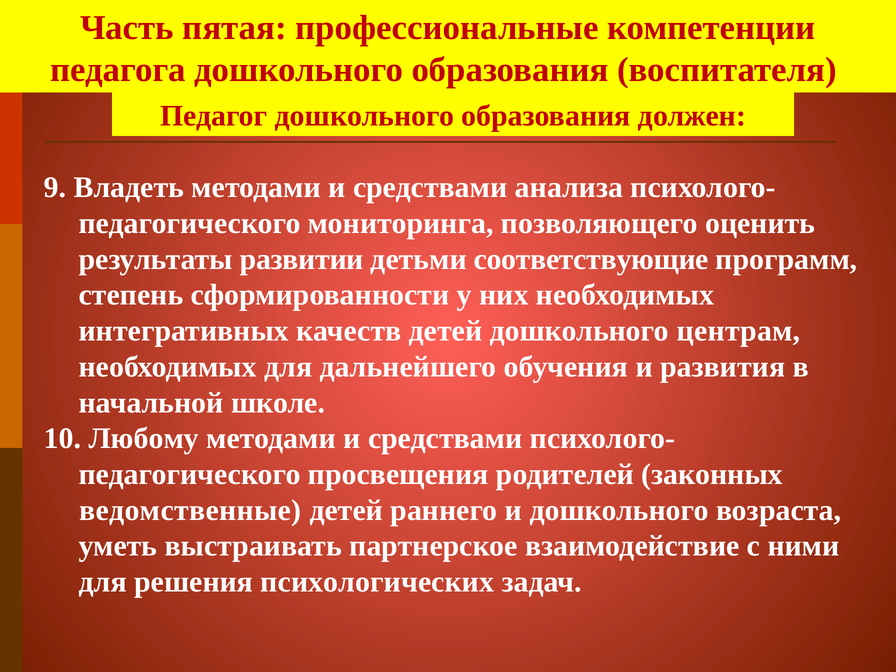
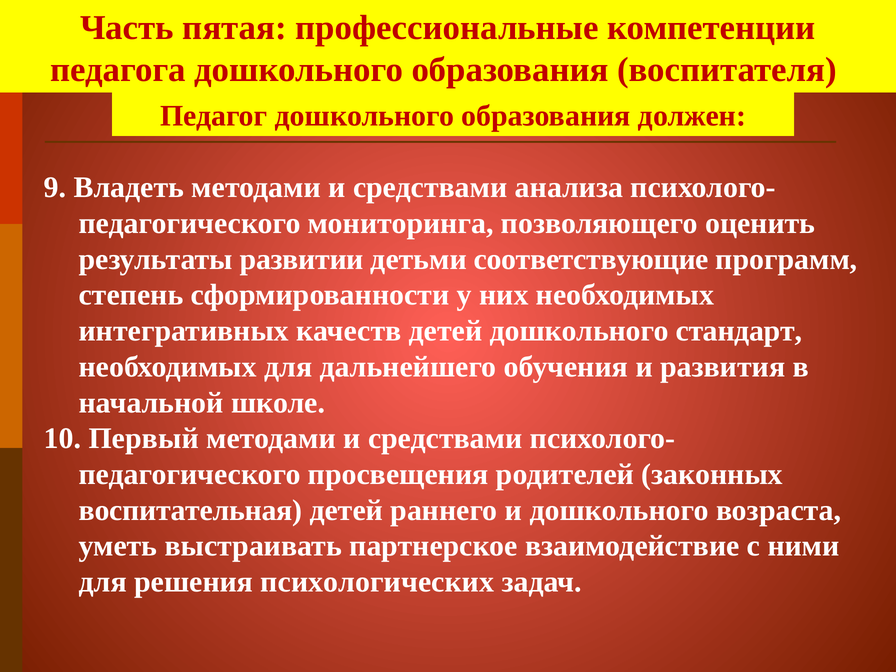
центрам: центрам -> стандарт (739, 331)
Любому: Любому -> Первый (144, 438)
ведомственные: ведомственные -> воспитательная (191, 510)
